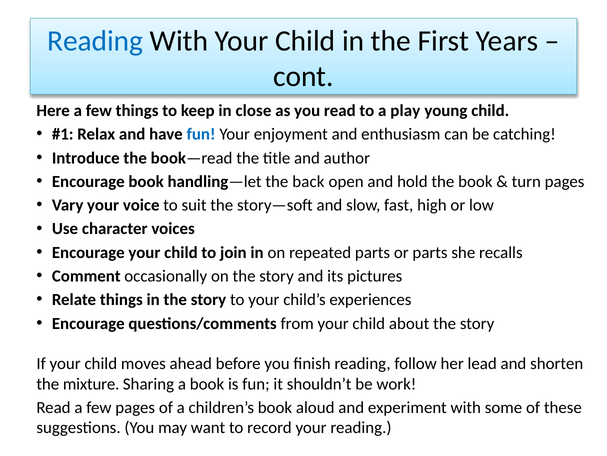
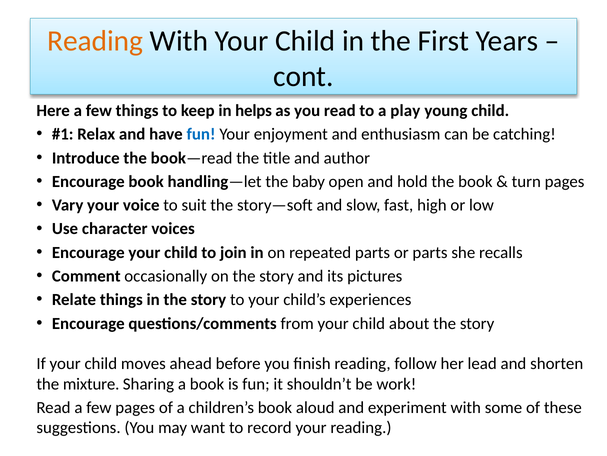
Reading colour: blue -> orange (95, 41)
close: close -> helps (254, 110)
back: back -> baby (309, 181)
